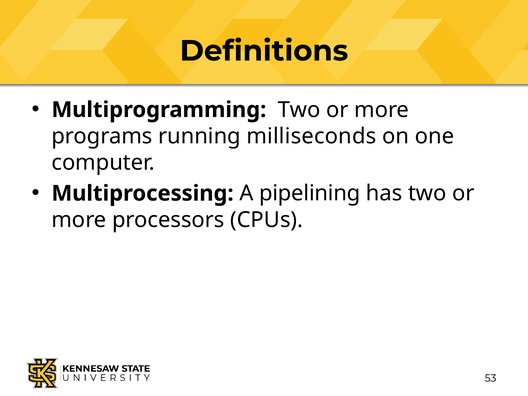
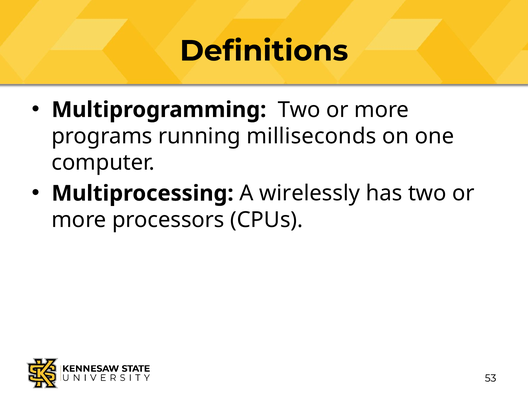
pipelining: pipelining -> wirelessly (310, 193)
